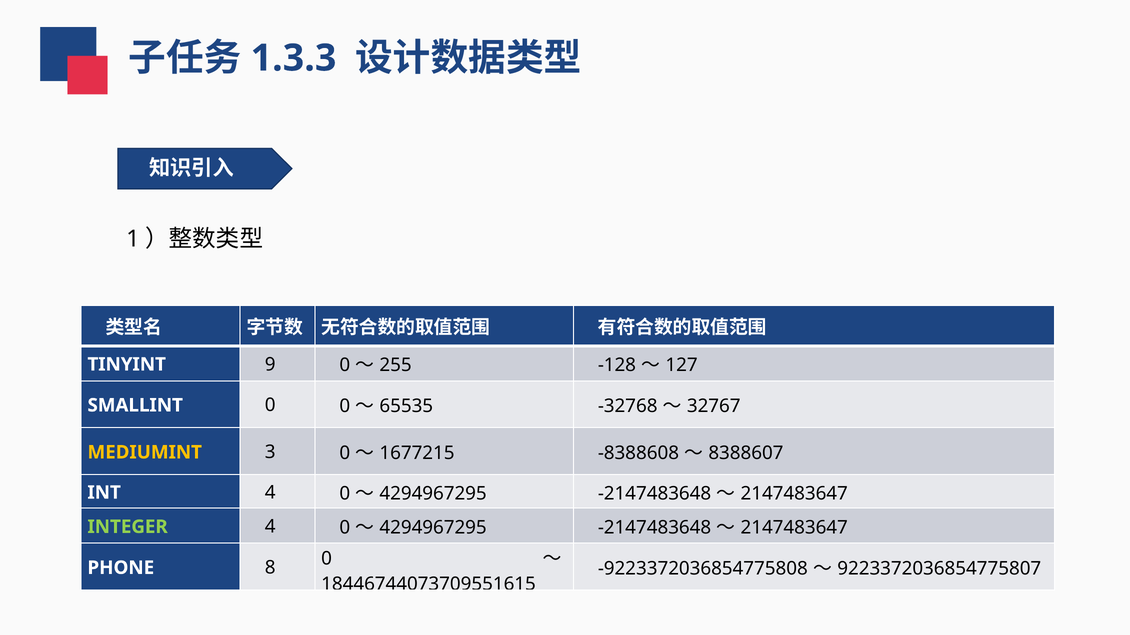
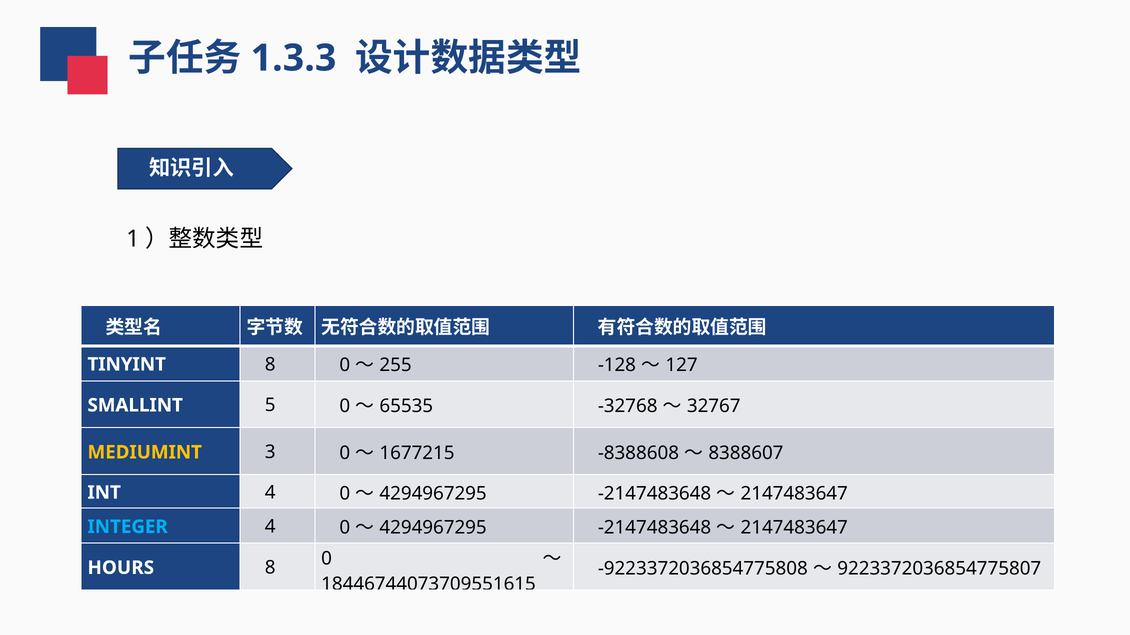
TINYINT 9: 9 -> 8 (270, 365)
SMALLINT 0: 0 -> 5 (270, 406)
INTEGER colour: light green -> light blue (128, 527)
PHONE: PHONE -> HOURS (121, 568)
